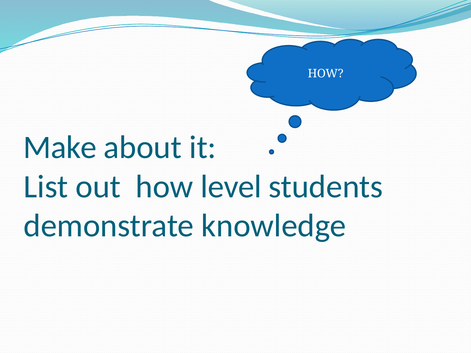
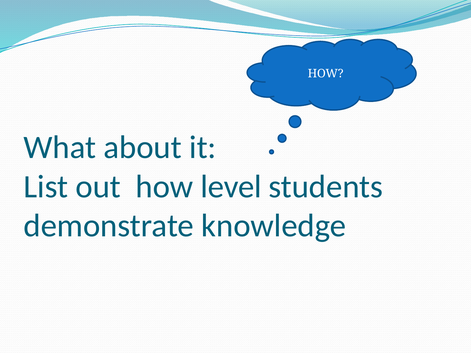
Make: Make -> What (60, 147)
